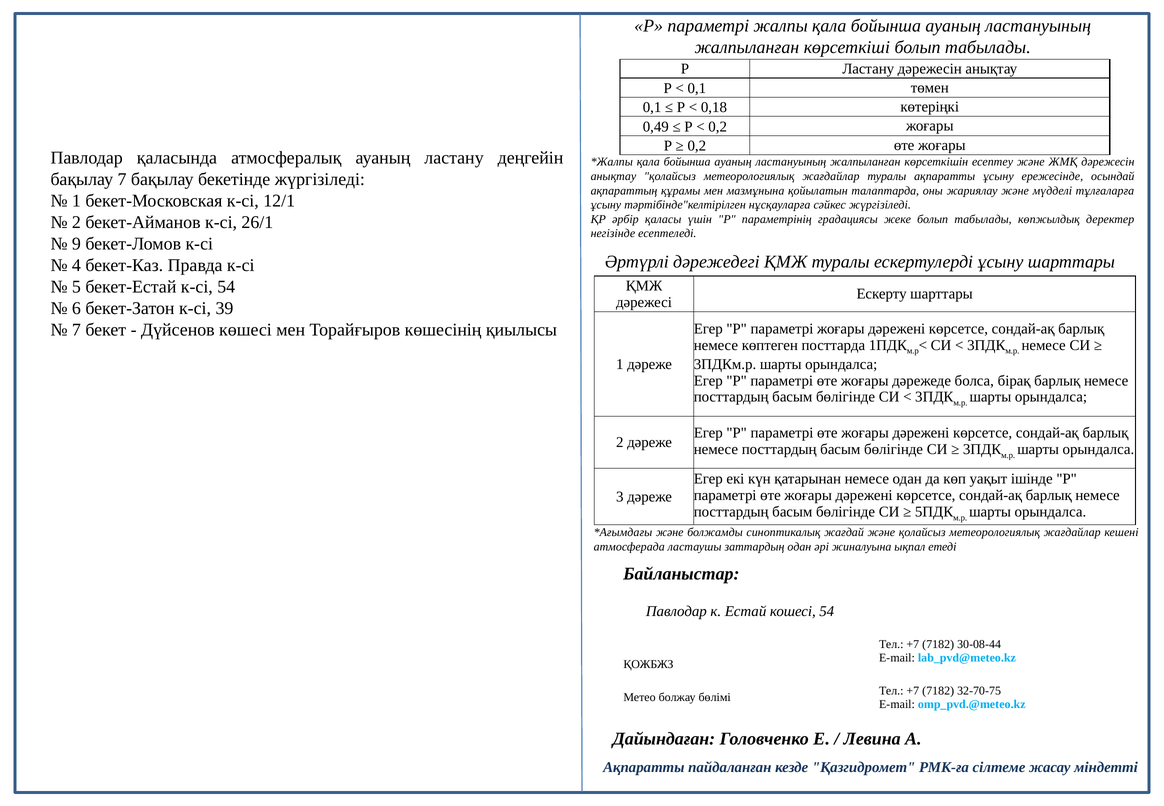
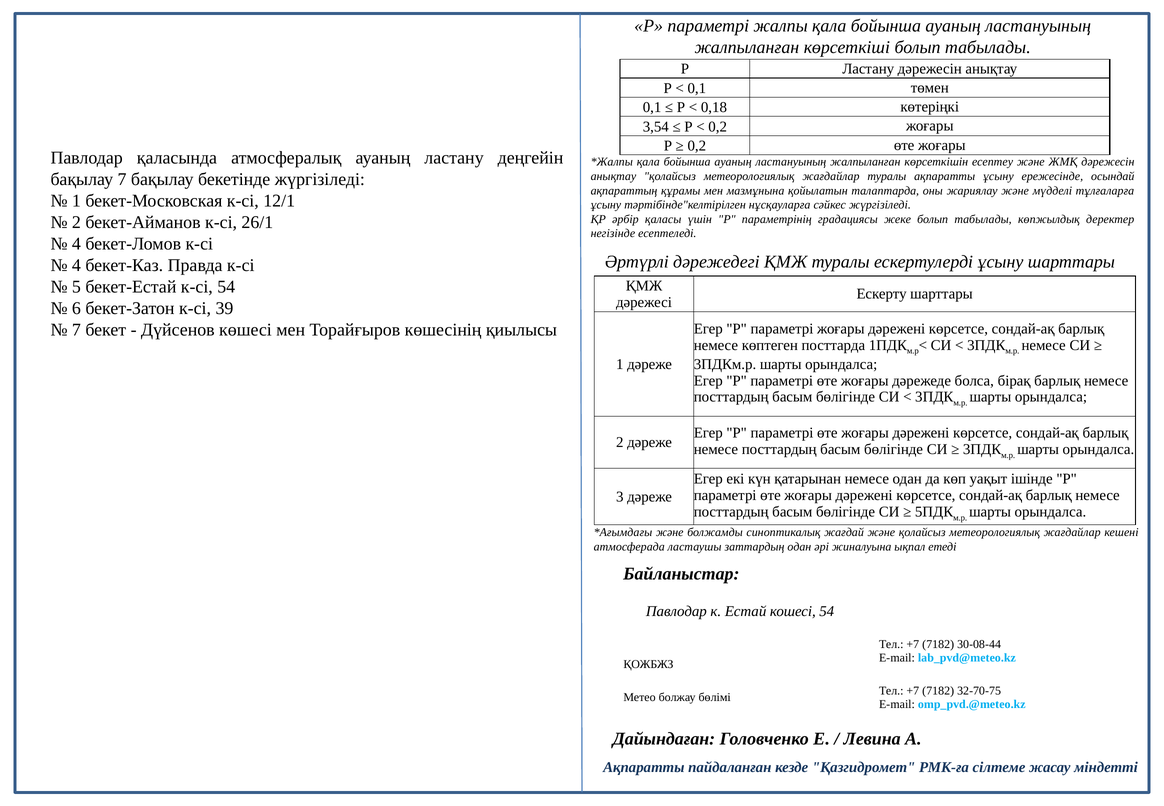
0,49: 0,49 -> 3,54 (656, 127)
9: 9 -> 4 (76, 244)
